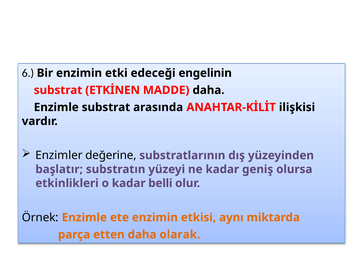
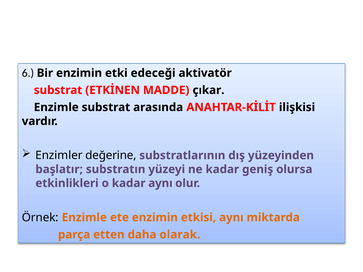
engelinin: engelinin -> aktivatör (205, 73)
MADDE daha: daha -> çıkar (209, 90)
kadar belli: belli -> aynı (160, 183)
